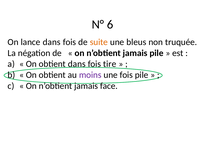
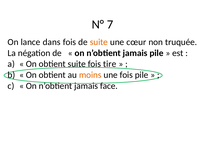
6: 6 -> 7 (110, 24)
bleus: bleus -> cœur (136, 42)
obtient dans: dans -> suite (77, 64)
moins colour: purple -> orange (90, 75)
